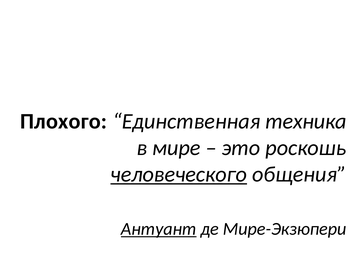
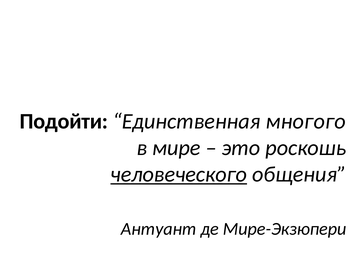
Плохого: Плохого -> Подойти (64, 121)
техника: техника -> многого (306, 121)
Антуант underline: present -> none (159, 229)
